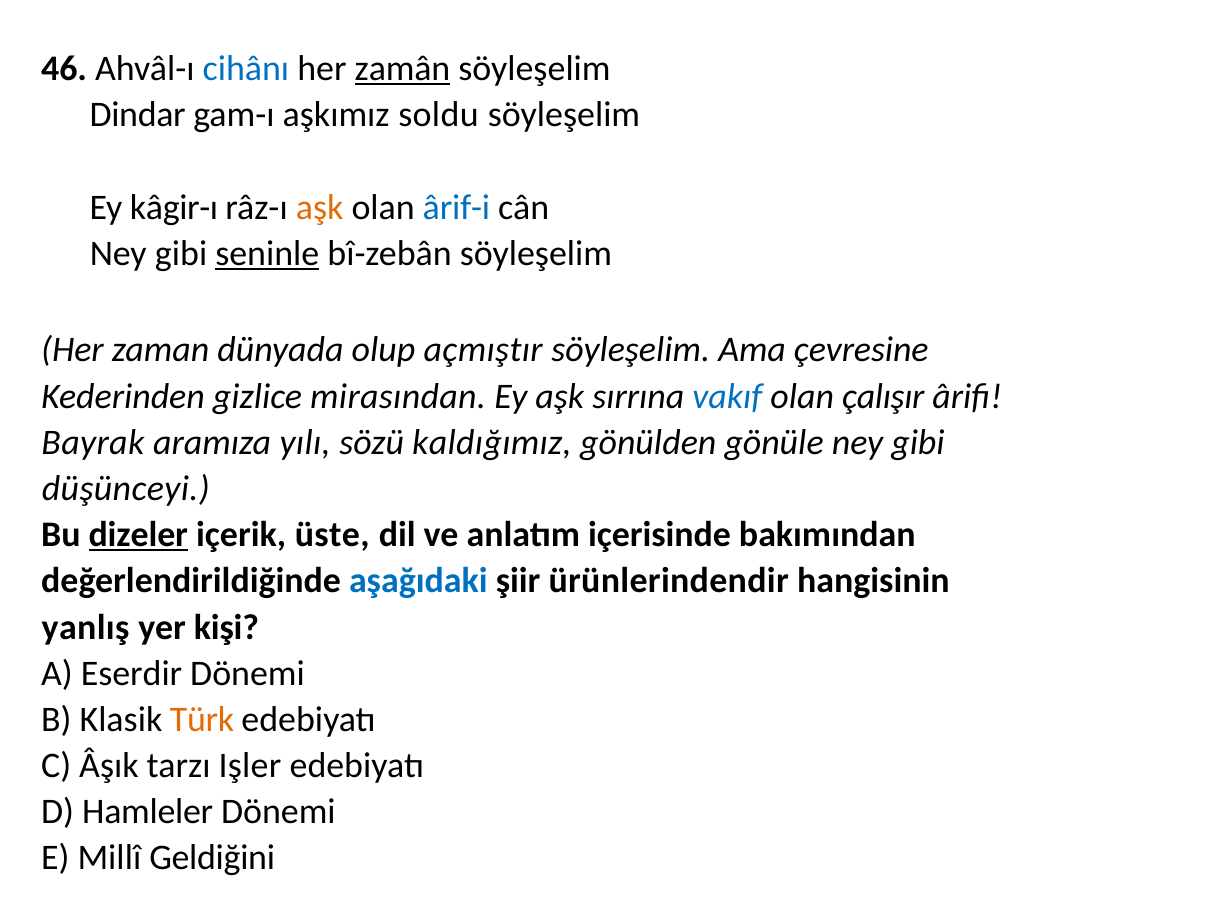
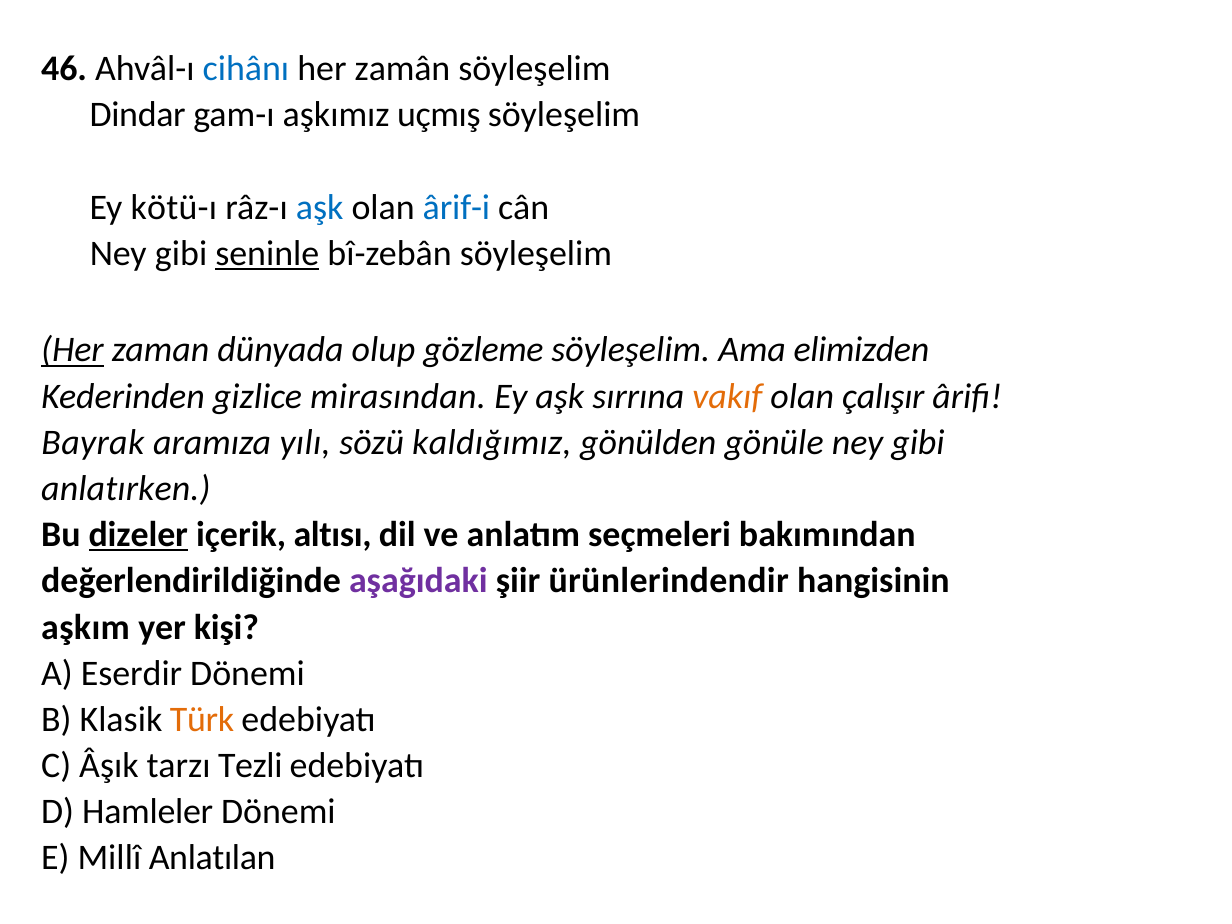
zamân underline: present -> none (403, 69)
soldu: soldu -> uçmış (439, 115)
kâgir-ı: kâgir-ı -> kötü-ı (174, 207)
aşk colour: orange -> blue (320, 207)
Her underline: none -> present (72, 350)
açmıştır: açmıştır -> gözleme (484, 350)
çevresine: çevresine -> elimizden (861, 350)
vakıf colour: blue -> orange (727, 396)
düşünceyi: düşünceyi -> anlatırken (126, 489)
üste: üste -> altısı (333, 535)
içerisinde: içerisinde -> seçmeleri (660, 535)
aşağıdaki colour: blue -> purple (418, 581)
yanlış: yanlış -> aşkım (86, 627)
Işler: Işler -> Tezli (250, 766)
Geldiğini: Geldiğini -> Anlatılan (212, 858)
